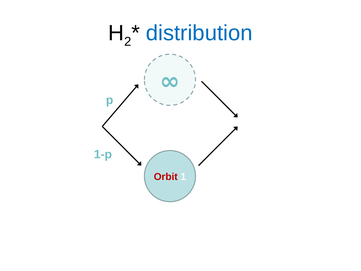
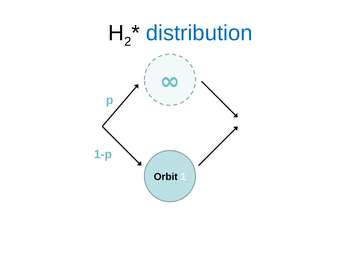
Orbit colour: red -> black (166, 177)
